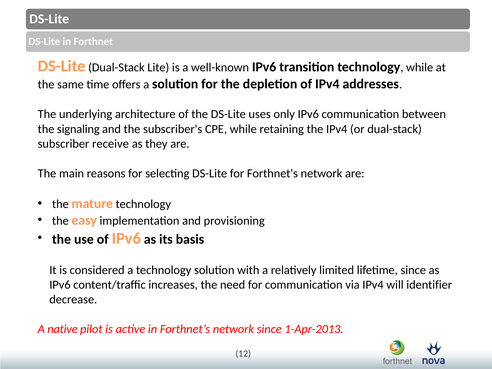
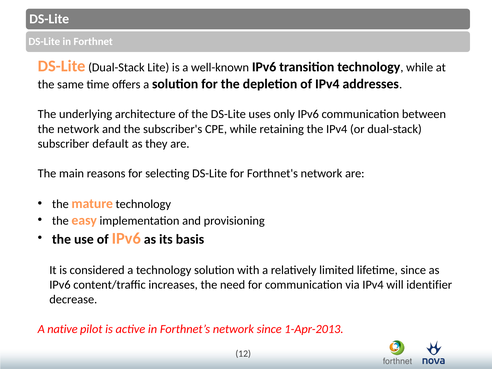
the signaling: signaling -> network (78, 129)
receive: receive -> default (111, 144)
